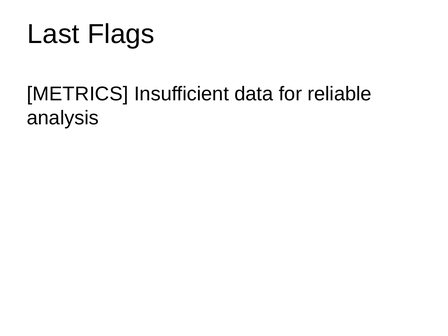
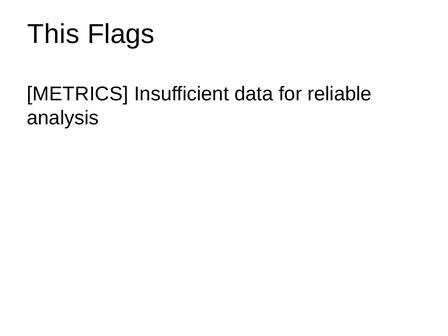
Last: Last -> This (53, 34)
